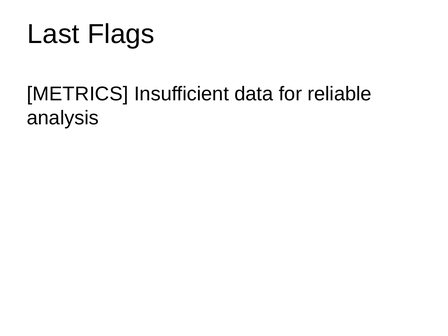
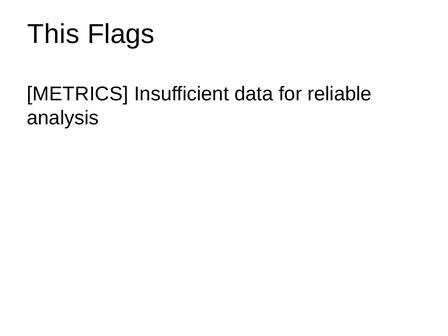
Last: Last -> This (53, 34)
